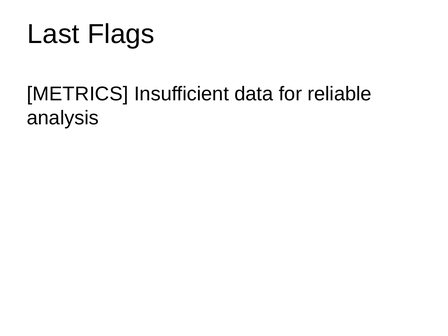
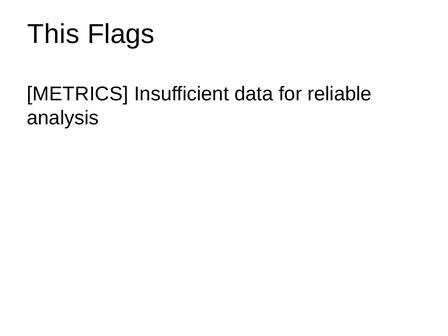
Last: Last -> This (53, 34)
